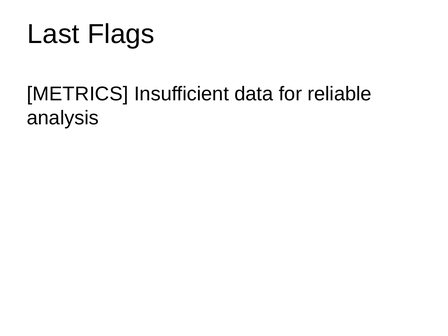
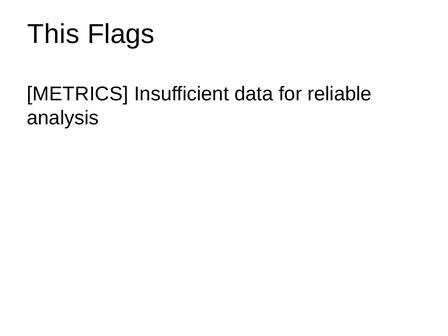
Last: Last -> This (53, 34)
